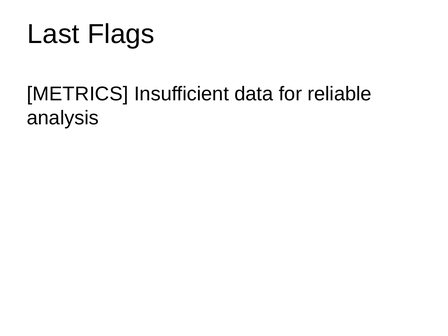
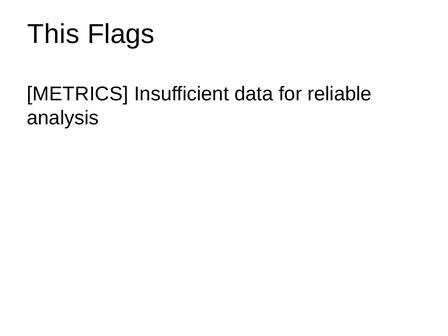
Last: Last -> This (53, 34)
